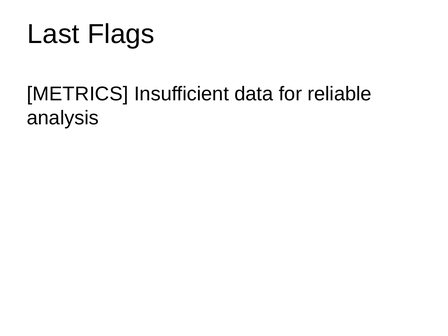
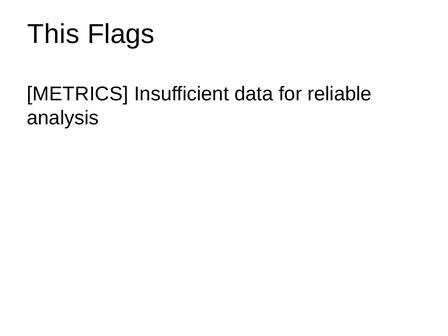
Last: Last -> This (53, 34)
